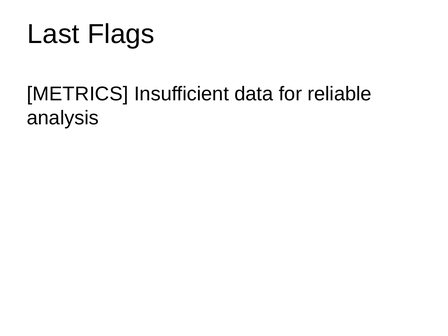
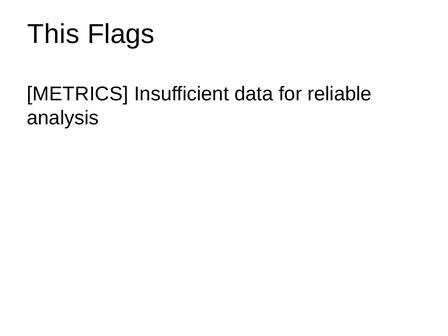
Last: Last -> This (53, 34)
